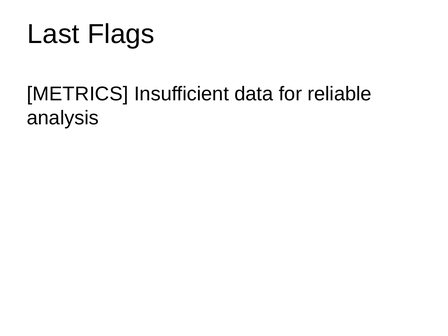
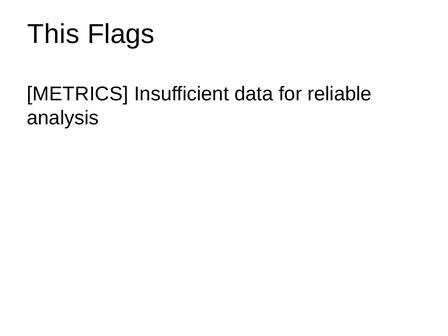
Last: Last -> This (53, 34)
